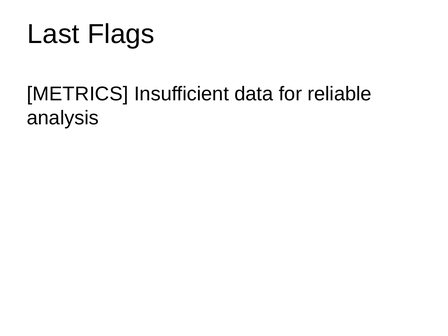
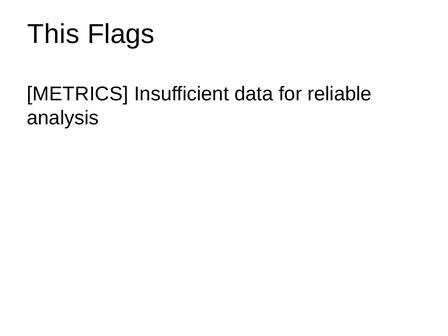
Last: Last -> This (53, 34)
